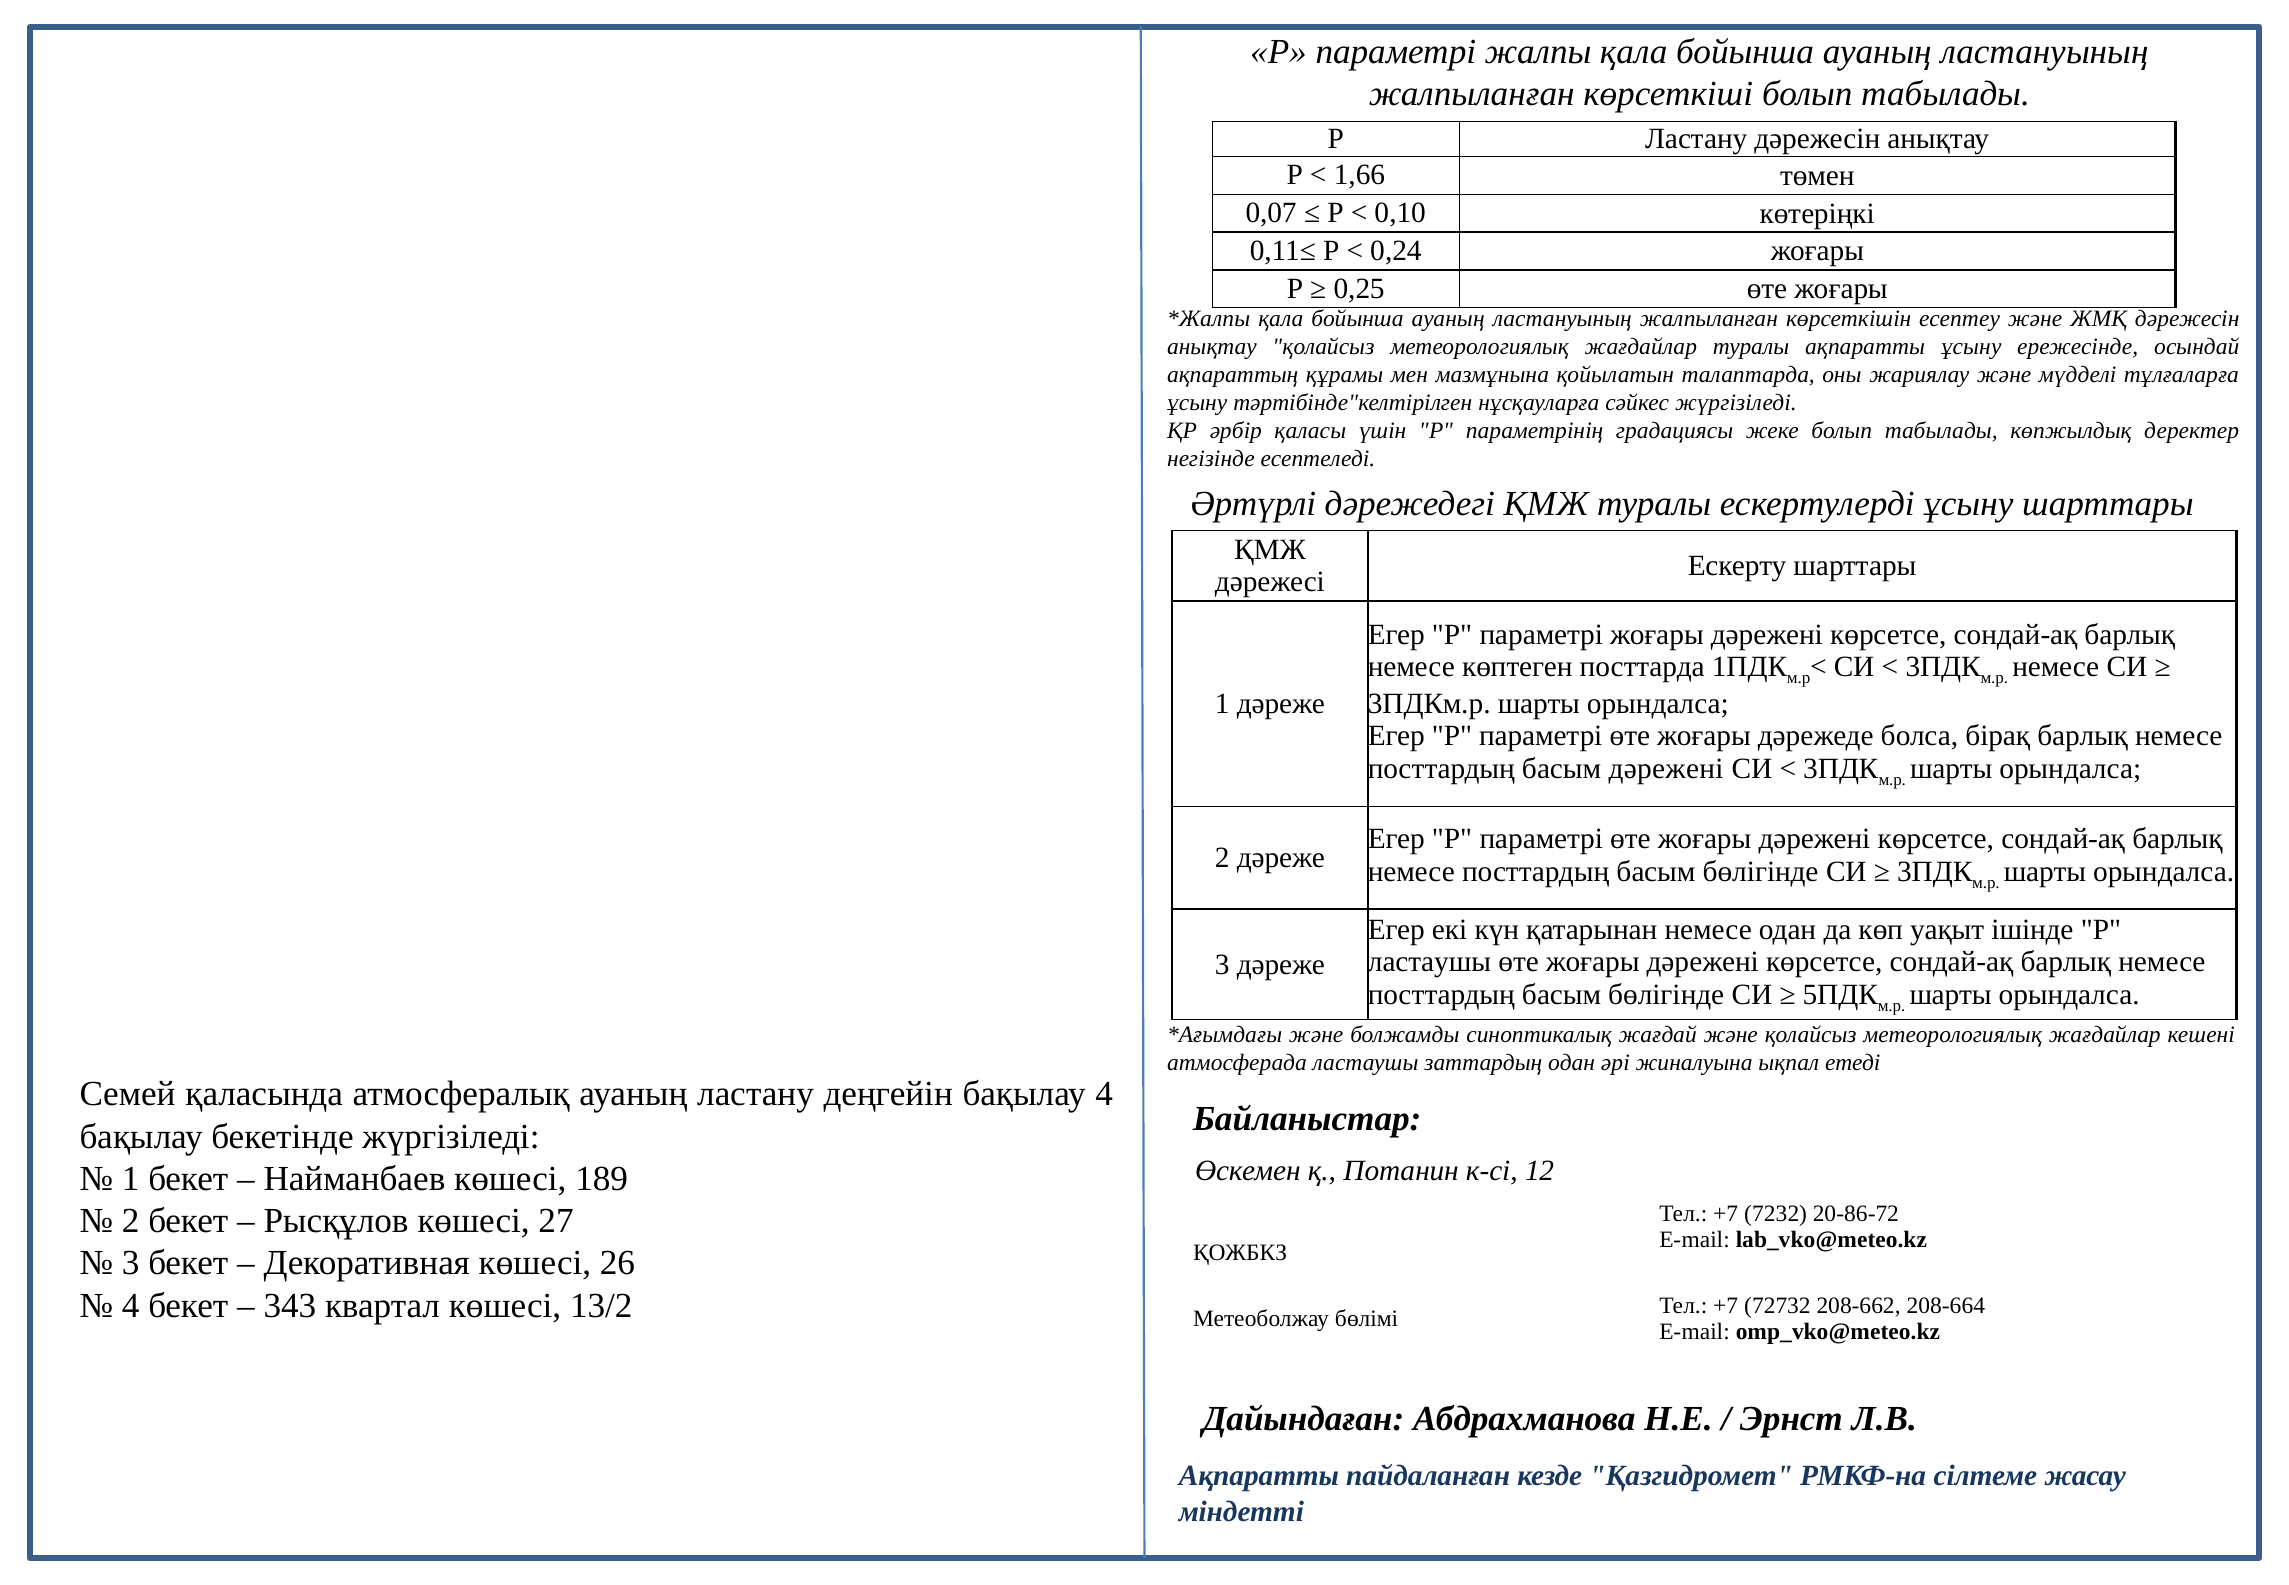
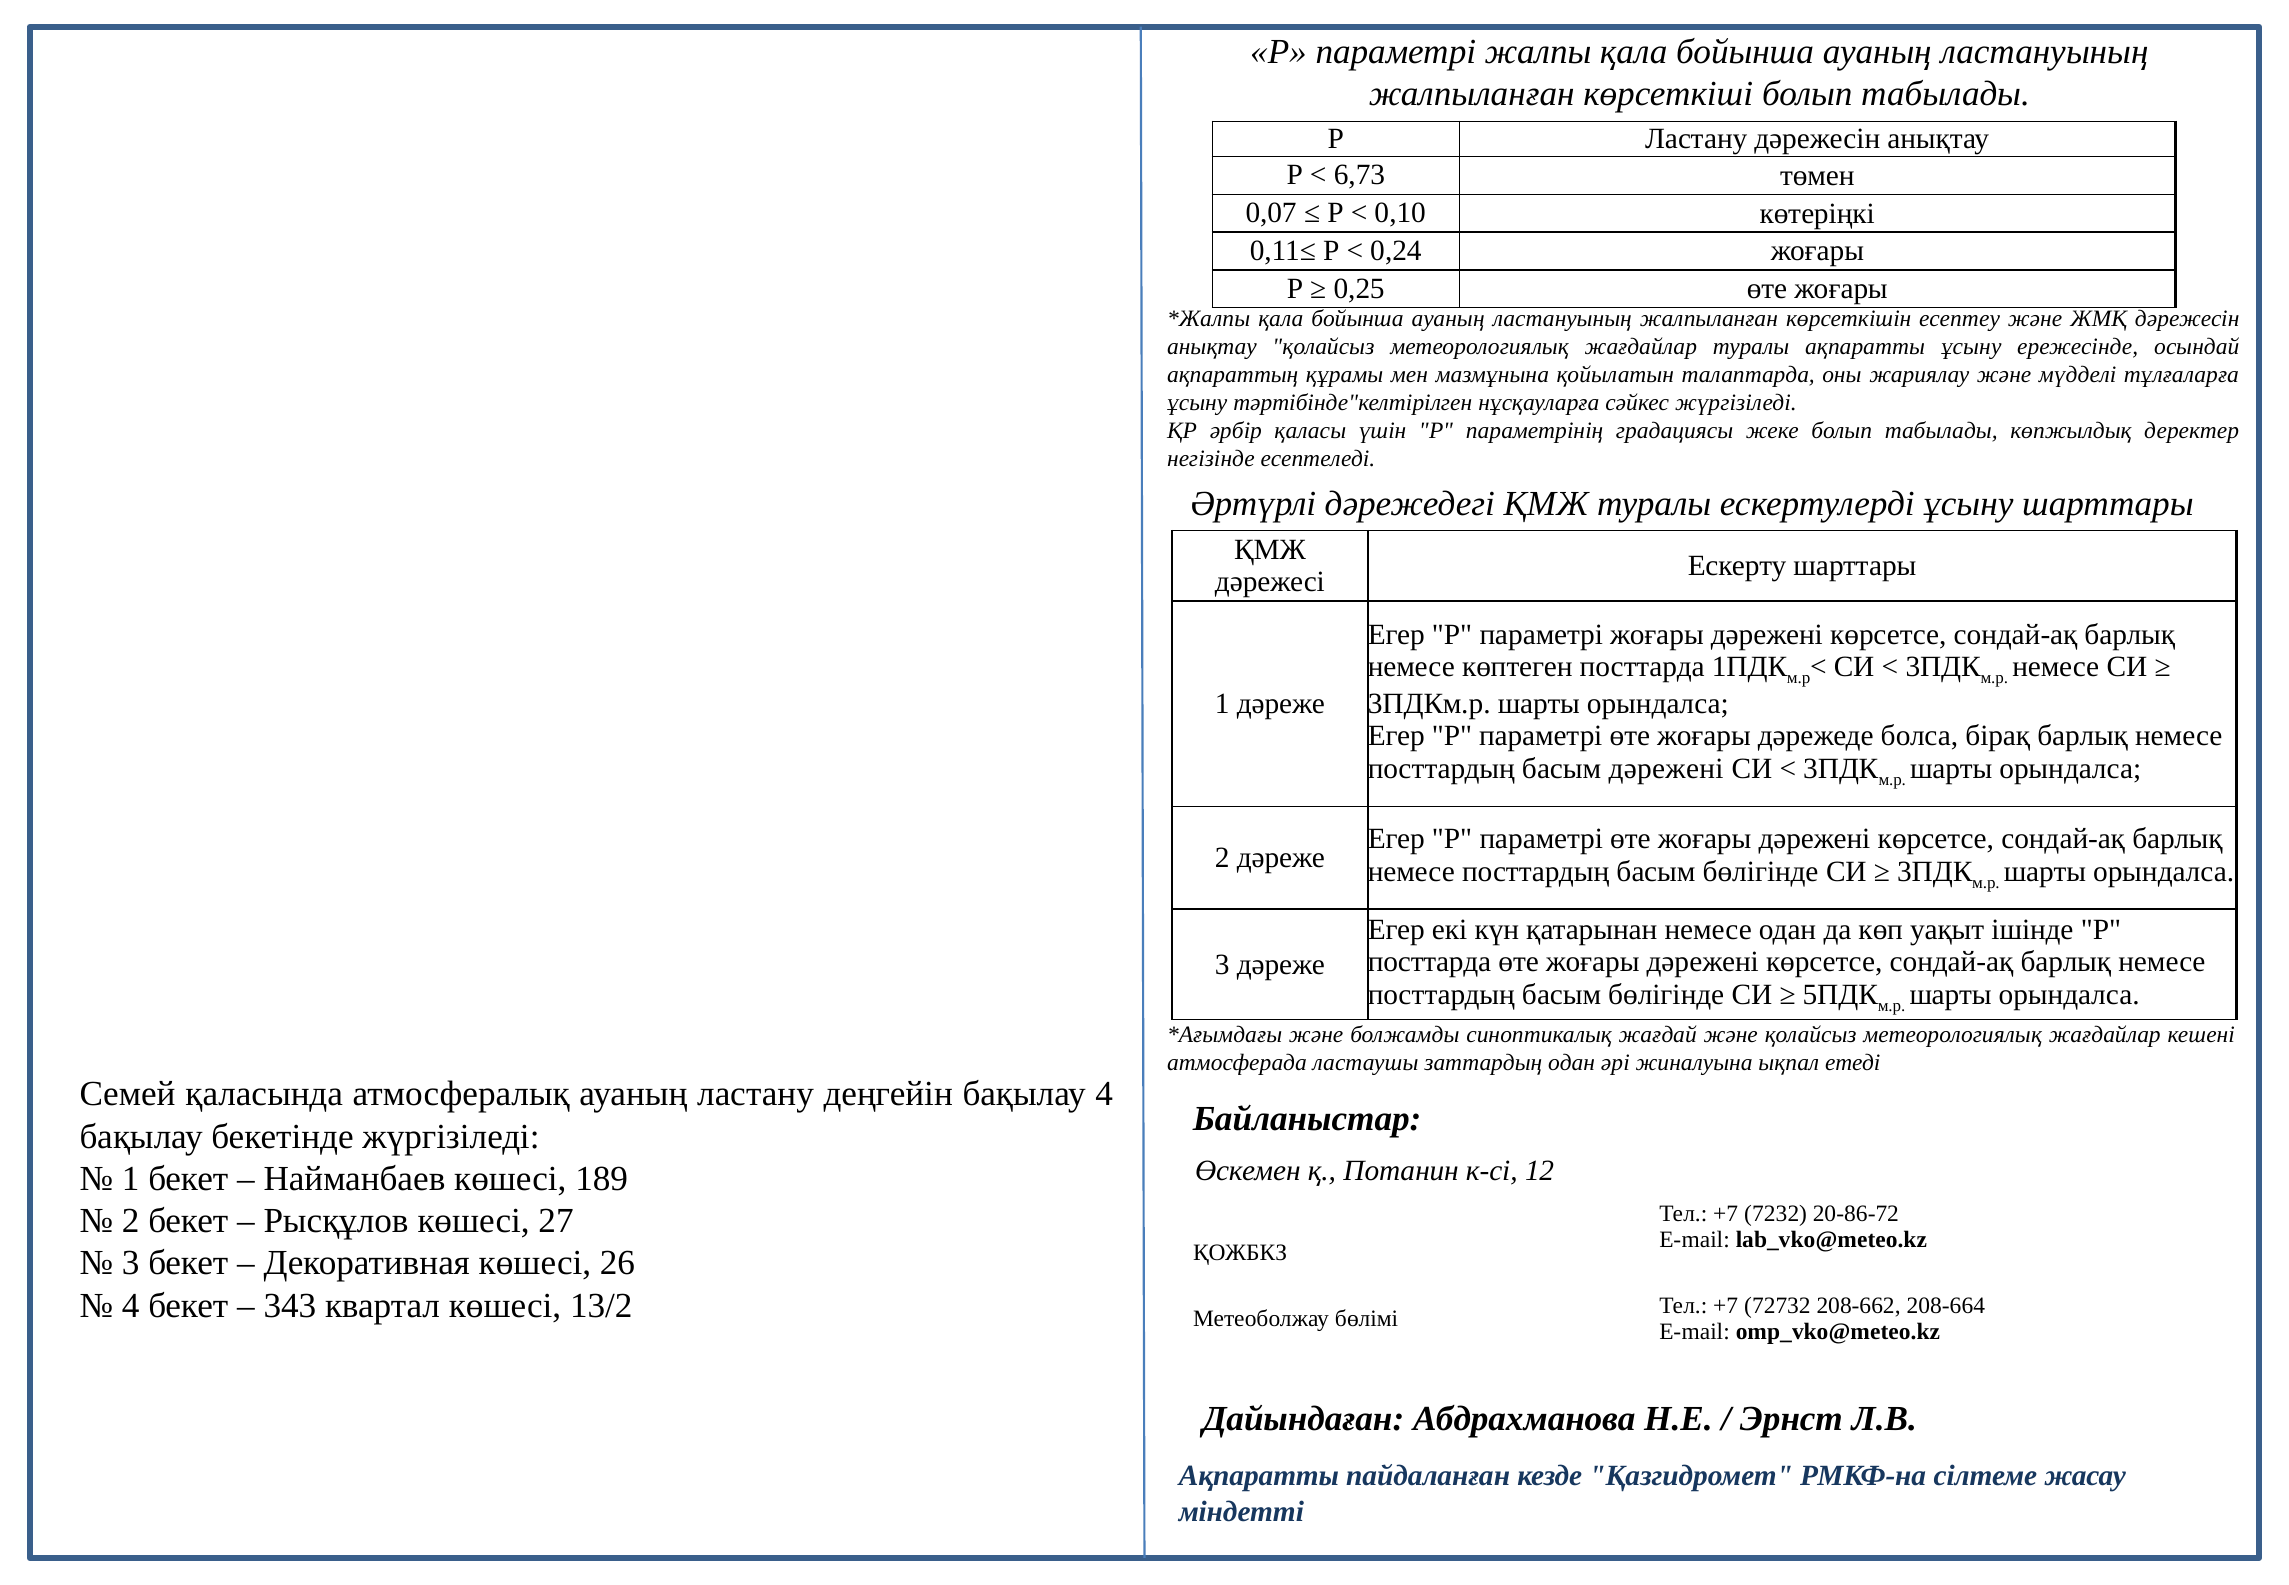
1,66: 1,66 -> 6,73 (1360, 175)
ластаушы: ластаушы -> посттарда (1430, 962)
